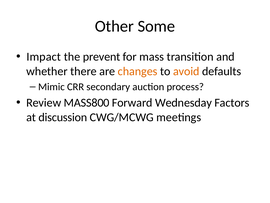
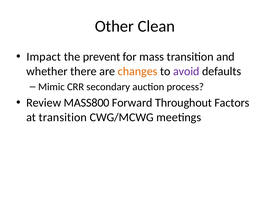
Some: Some -> Clean (156, 26)
avoid colour: orange -> purple (186, 71)
Wednesday: Wednesday -> Throughout (183, 103)
at discussion: discussion -> transition (63, 117)
